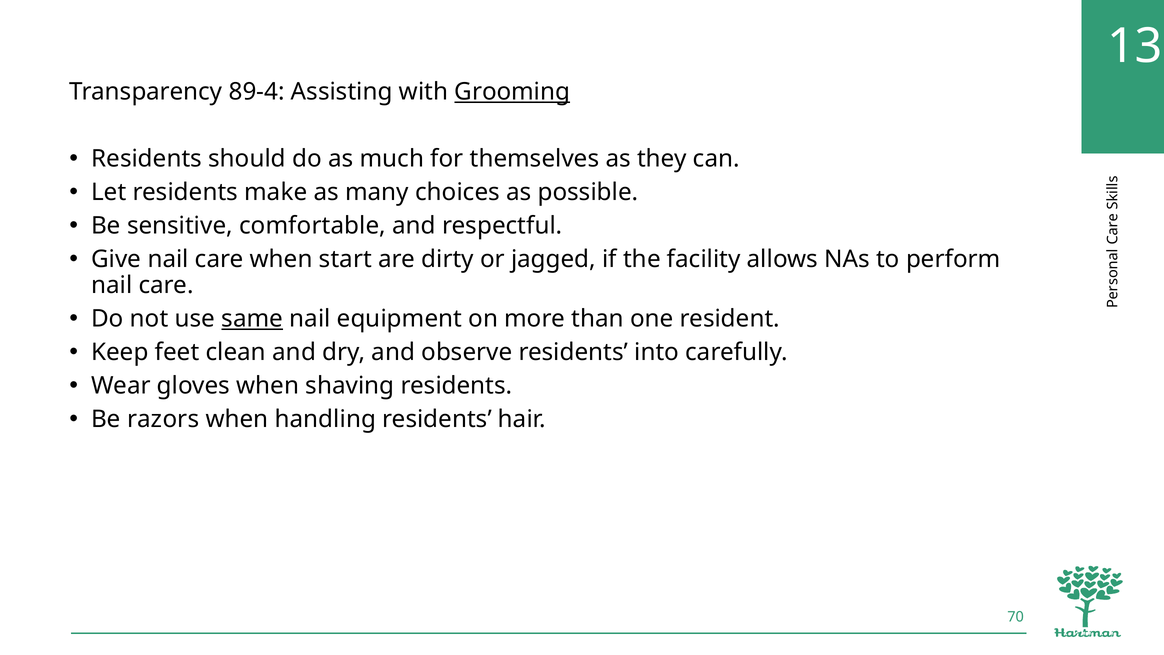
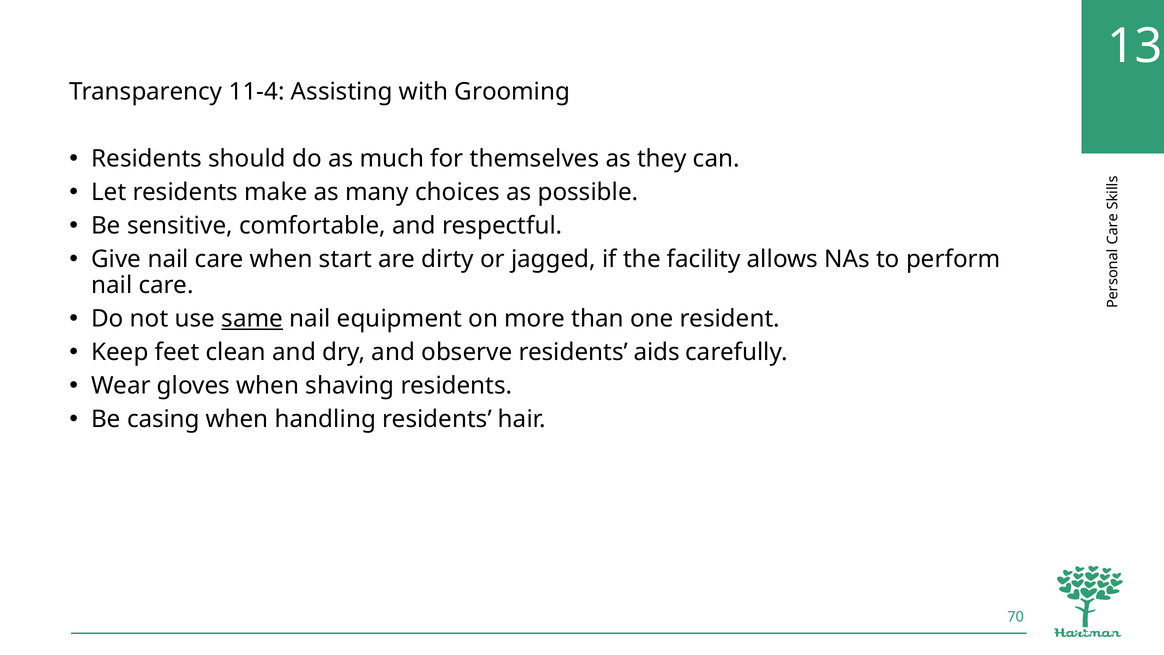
89-4: 89-4 -> 11-4 (257, 92)
Grooming underline: present -> none (512, 92)
into: into -> aids (657, 352)
razors: razors -> casing (163, 419)
